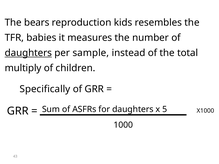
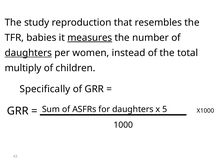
bears: bears -> study (37, 23)
kids: kids -> that (123, 23)
measures underline: none -> present (90, 38)
sample: sample -> women (91, 53)
